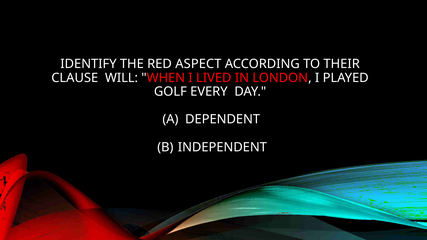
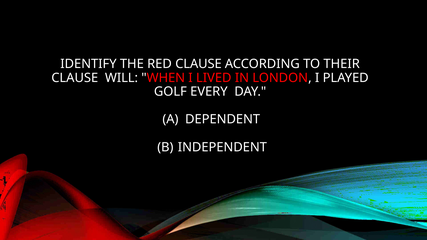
RED ASPECT: ASPECT -> CLAUSE (198, 64)
